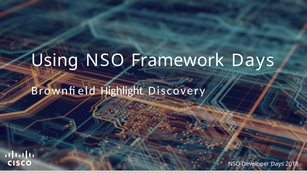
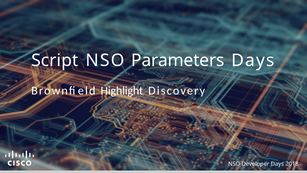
Using: Using -> Script (55, 60)
Framework: Framework -> Parameters (178, 60)
